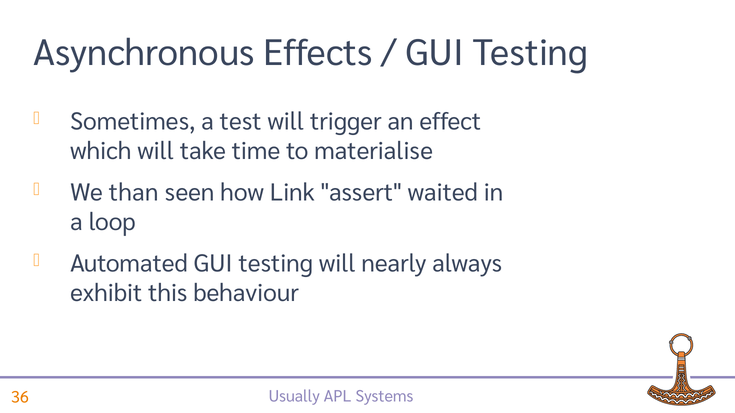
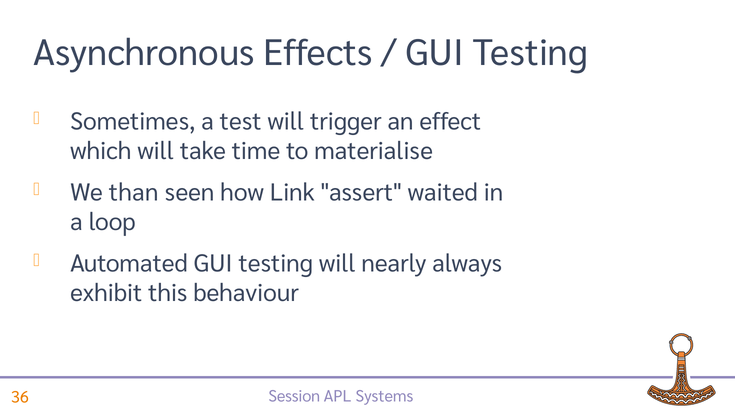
Usually: Usually -> Session (294, 397)
